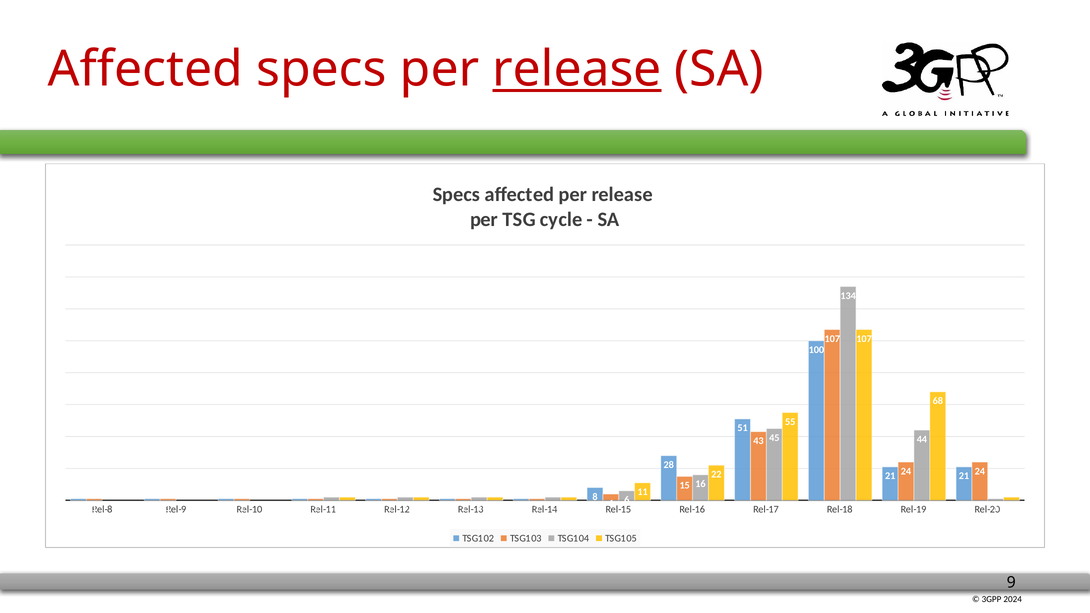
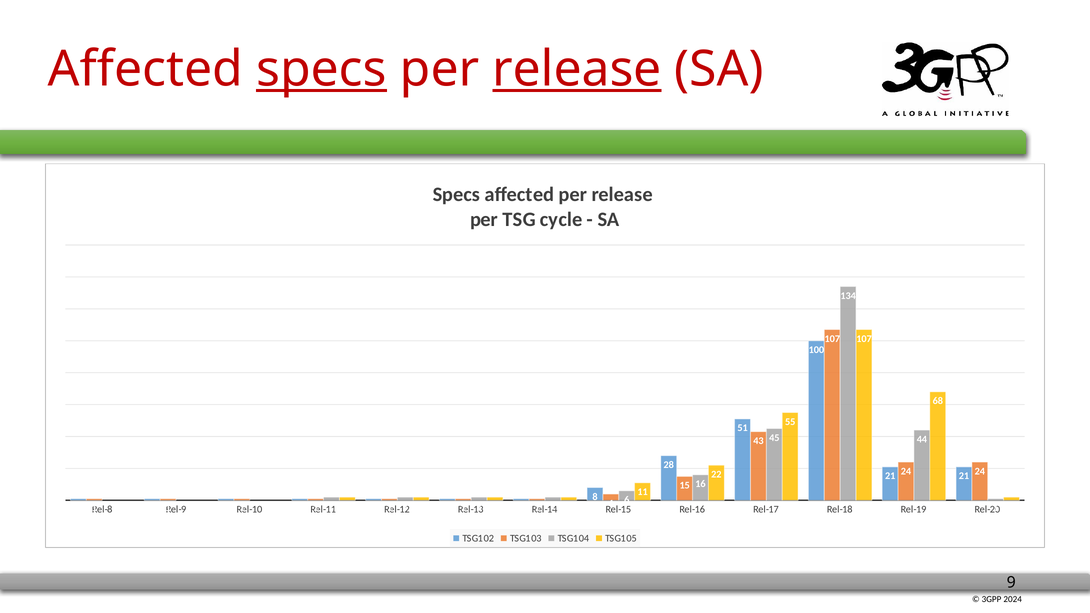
specs underline: none -> present (321, 69)
